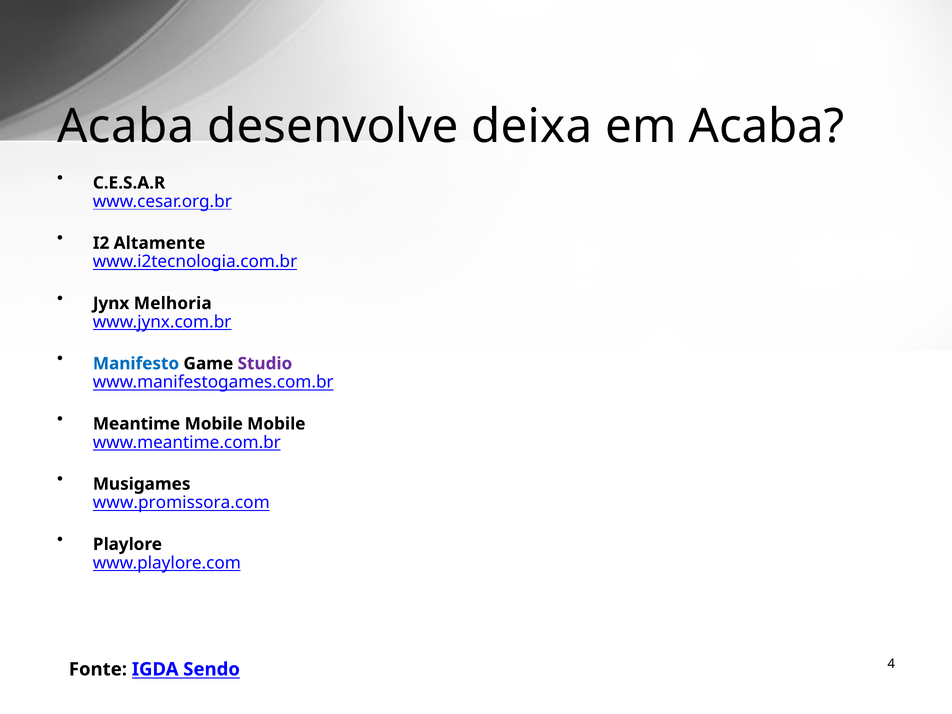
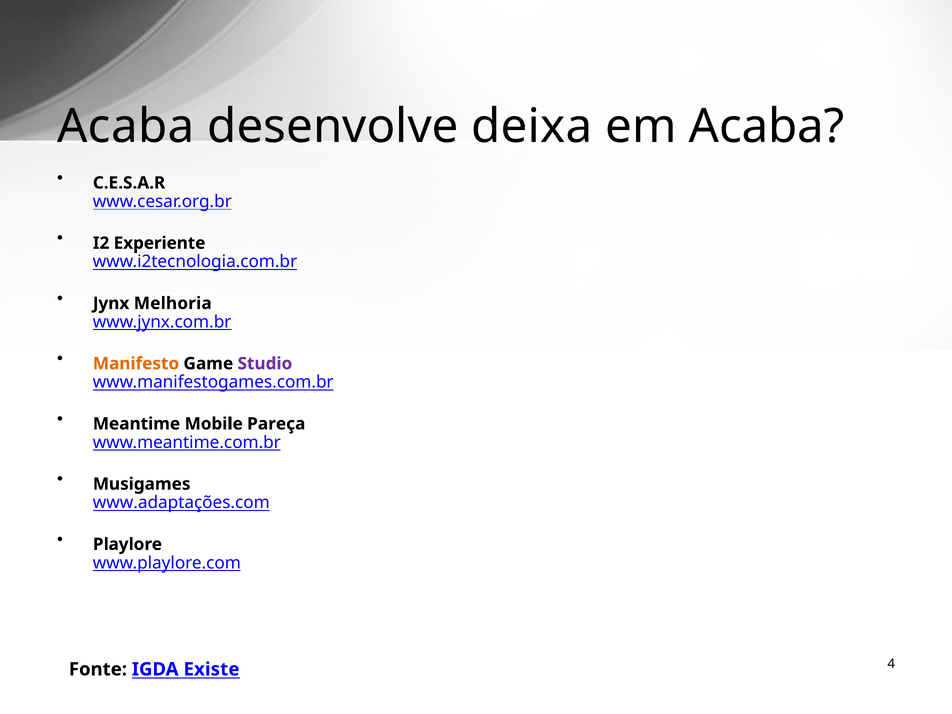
Altamente: Altamente -> Experiente (160, 243)
Manifesto colour: blue -> orange (136, 364)
Mobile Mobile: Mobile -> Pareça (276, 424)
www.promissora.com: www.promissora.com -> www.adaptações.com (181, 503)
Sendo: Sendo -> Existe (211, 669)
